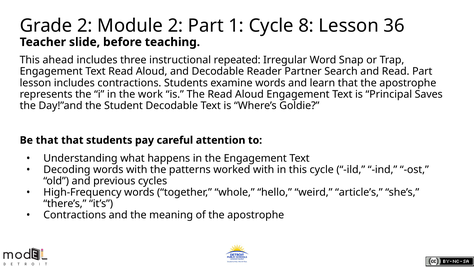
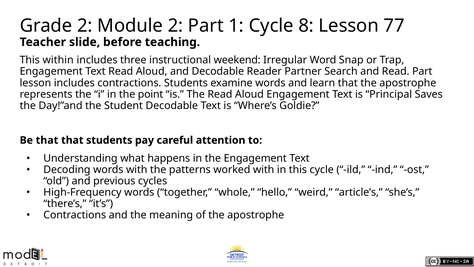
36: 36 -> 77 (394, 26)
ahead: ahead -> within (58, 60)
repeated: repeated -> weekend (237, 60)
work: work -> point (151, 94)
